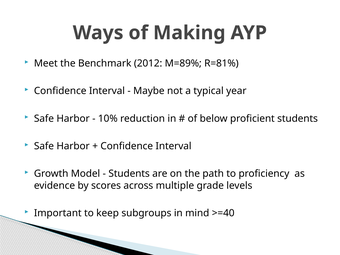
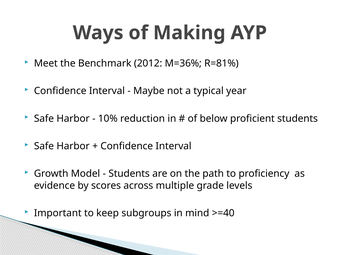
M=89%: M=89% -> M=36% (183, 63)
